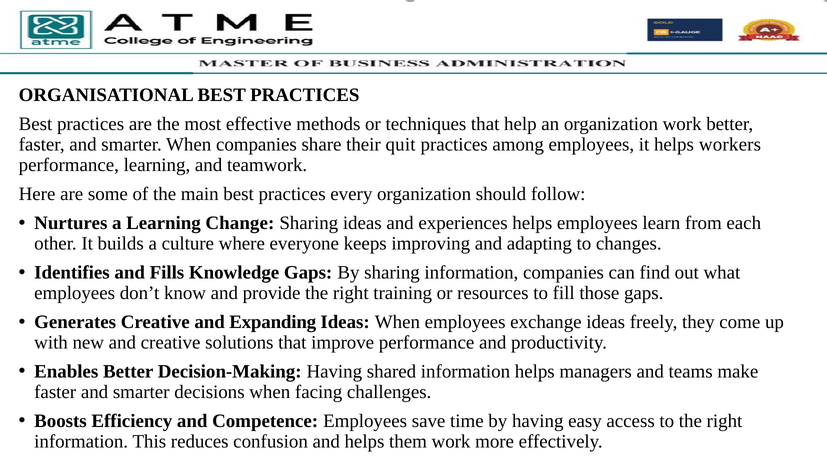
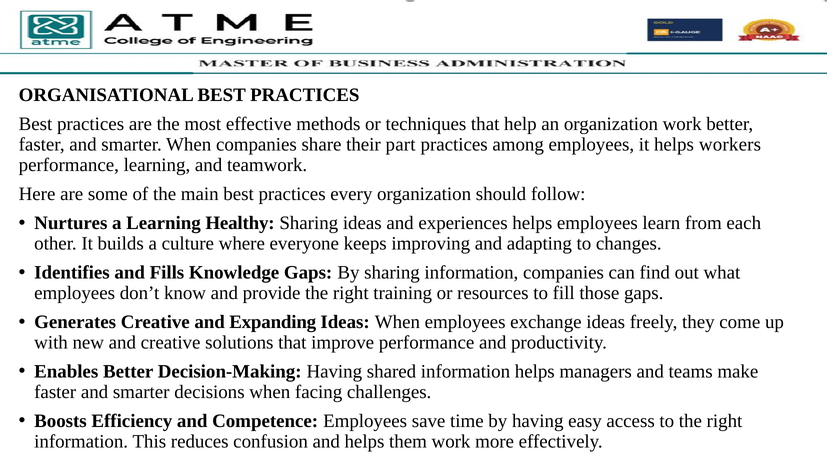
quit: quit -> part (401, 145)
Change: Change -> Healthy (240, 223)
